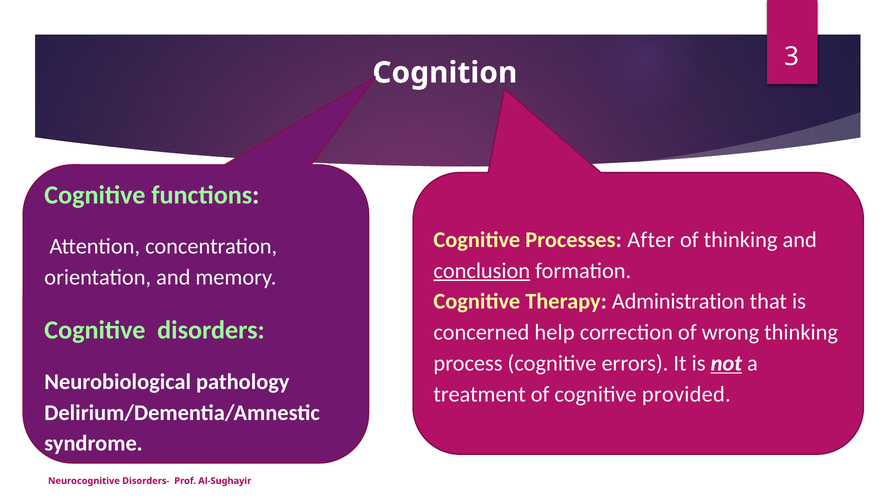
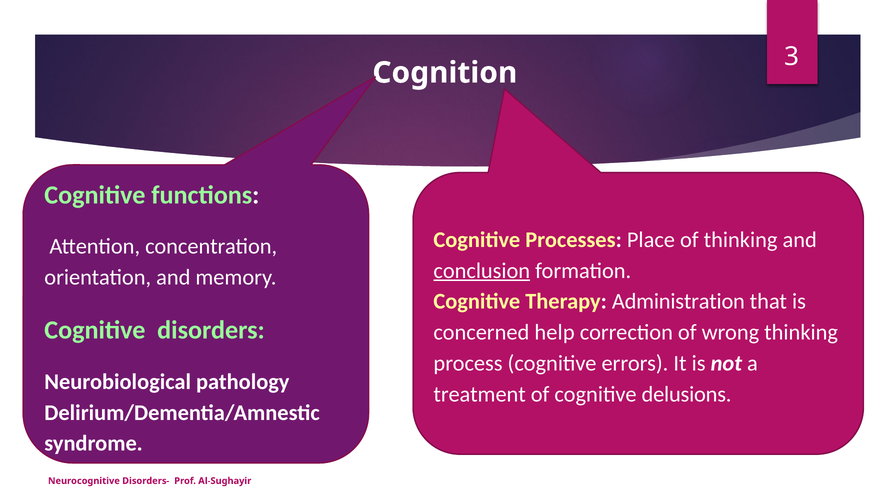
After: After -> Place (651, 240)
not underline: present -> none (726, 363)
provided: provided -> delusions (687, 394)
